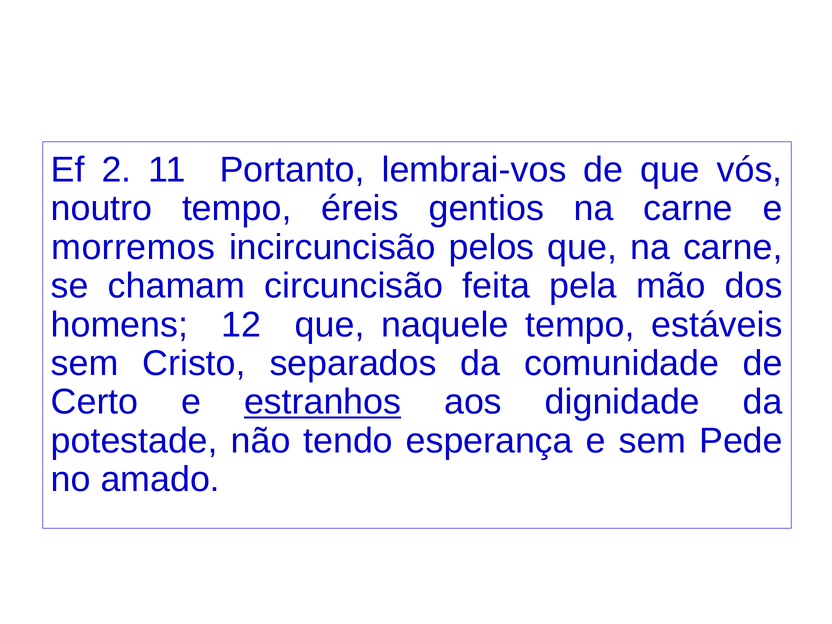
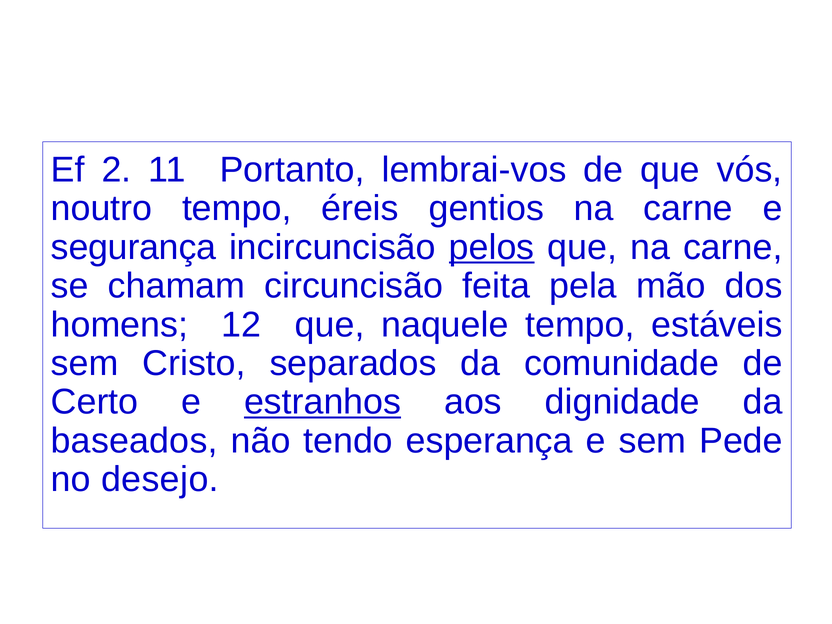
morremos: morremos -> segurança (134, 247)
pelos underline: none -> present (492, 247)
potestade: potestade -> baseados (134, 441)
amado: amado -> desejo (160, 480)
